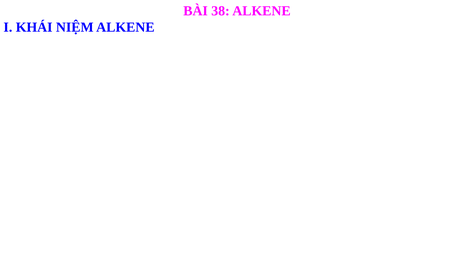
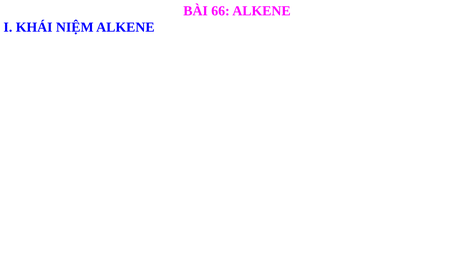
38: 38 -> 66 (220, 11)
